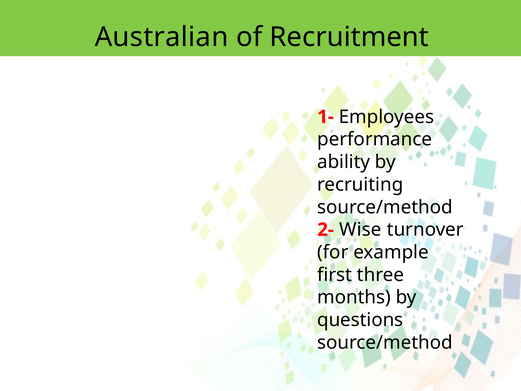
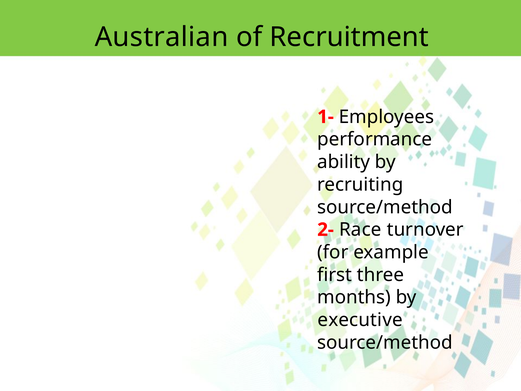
Wise: Wise -> Race (360, 230)
questions: questions -> executive (360, 320)
